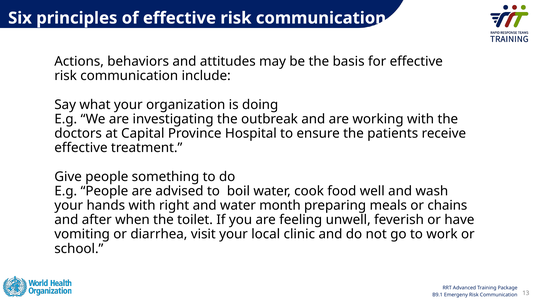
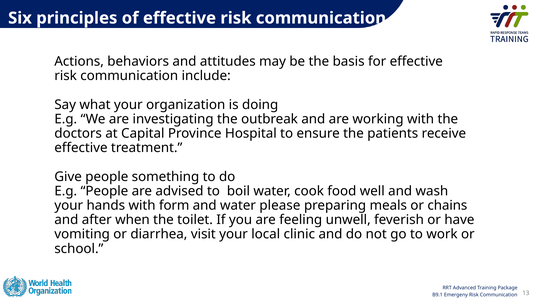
right: right -> form (174, 206)
month: month -> please (280, 206)
